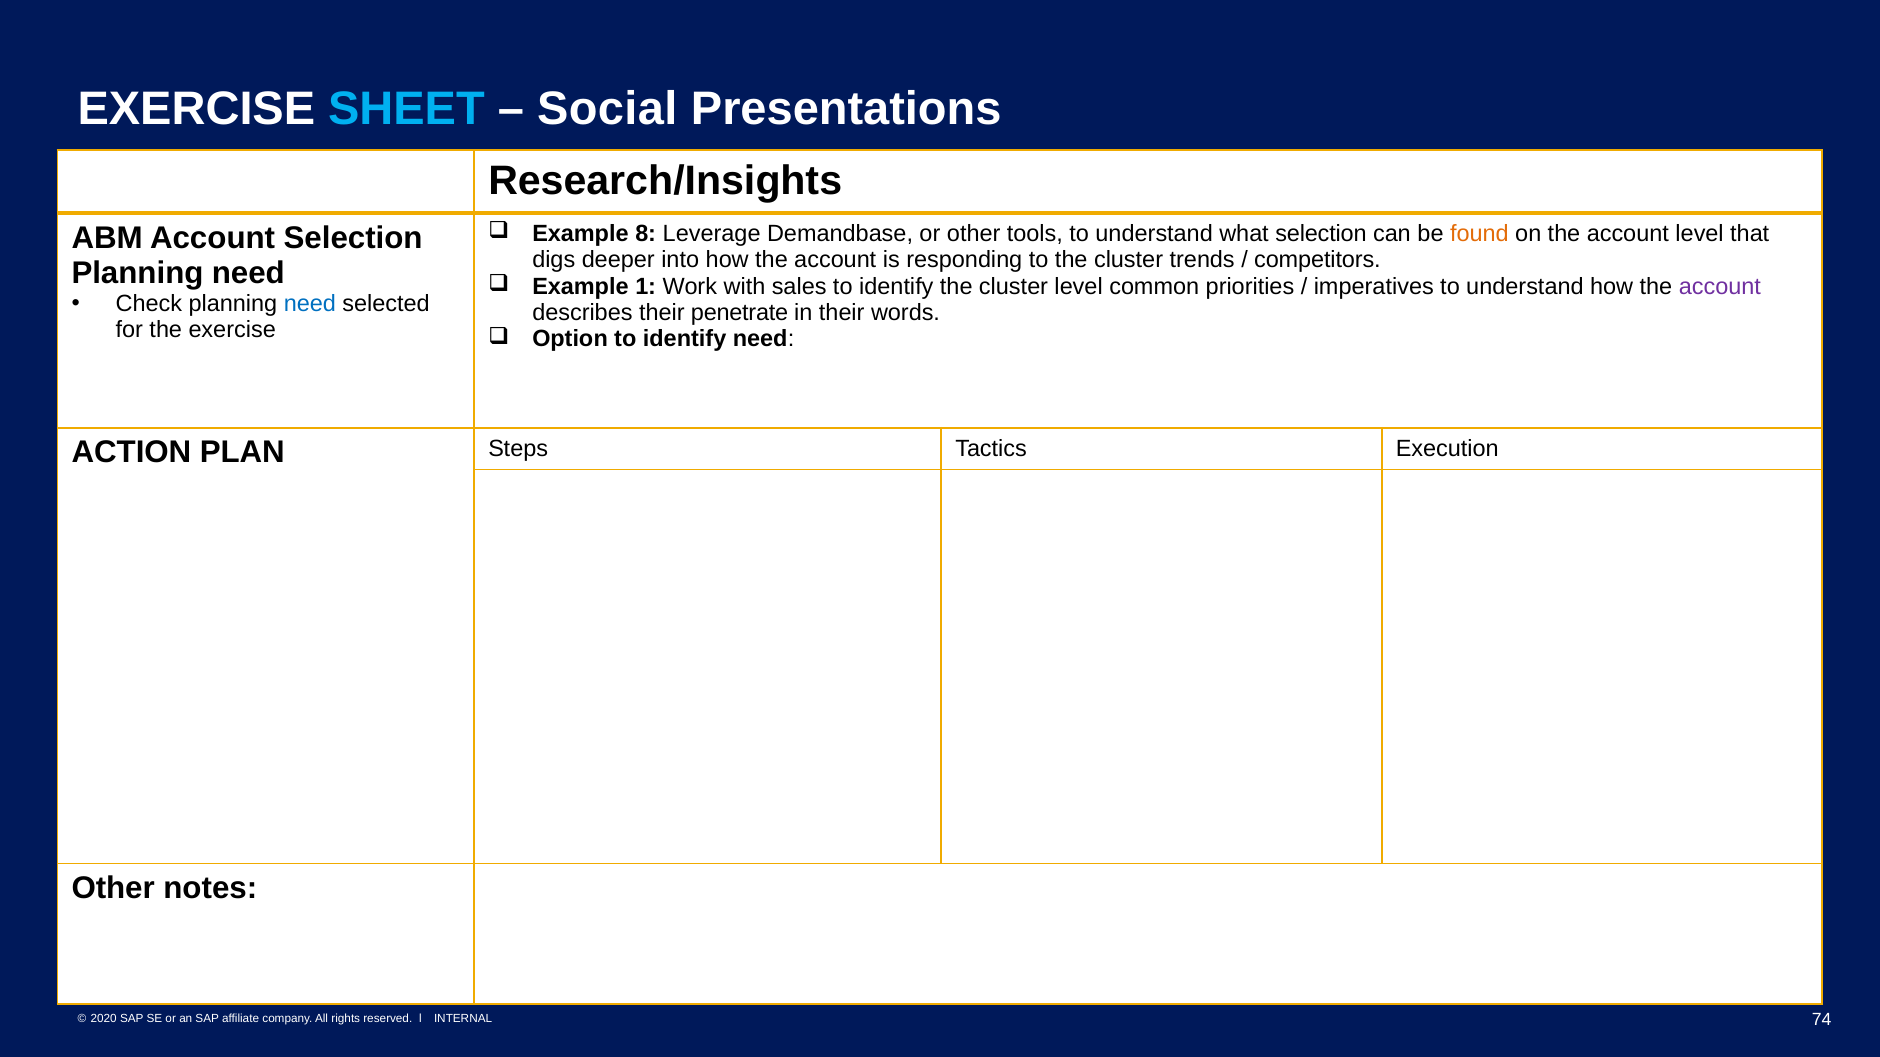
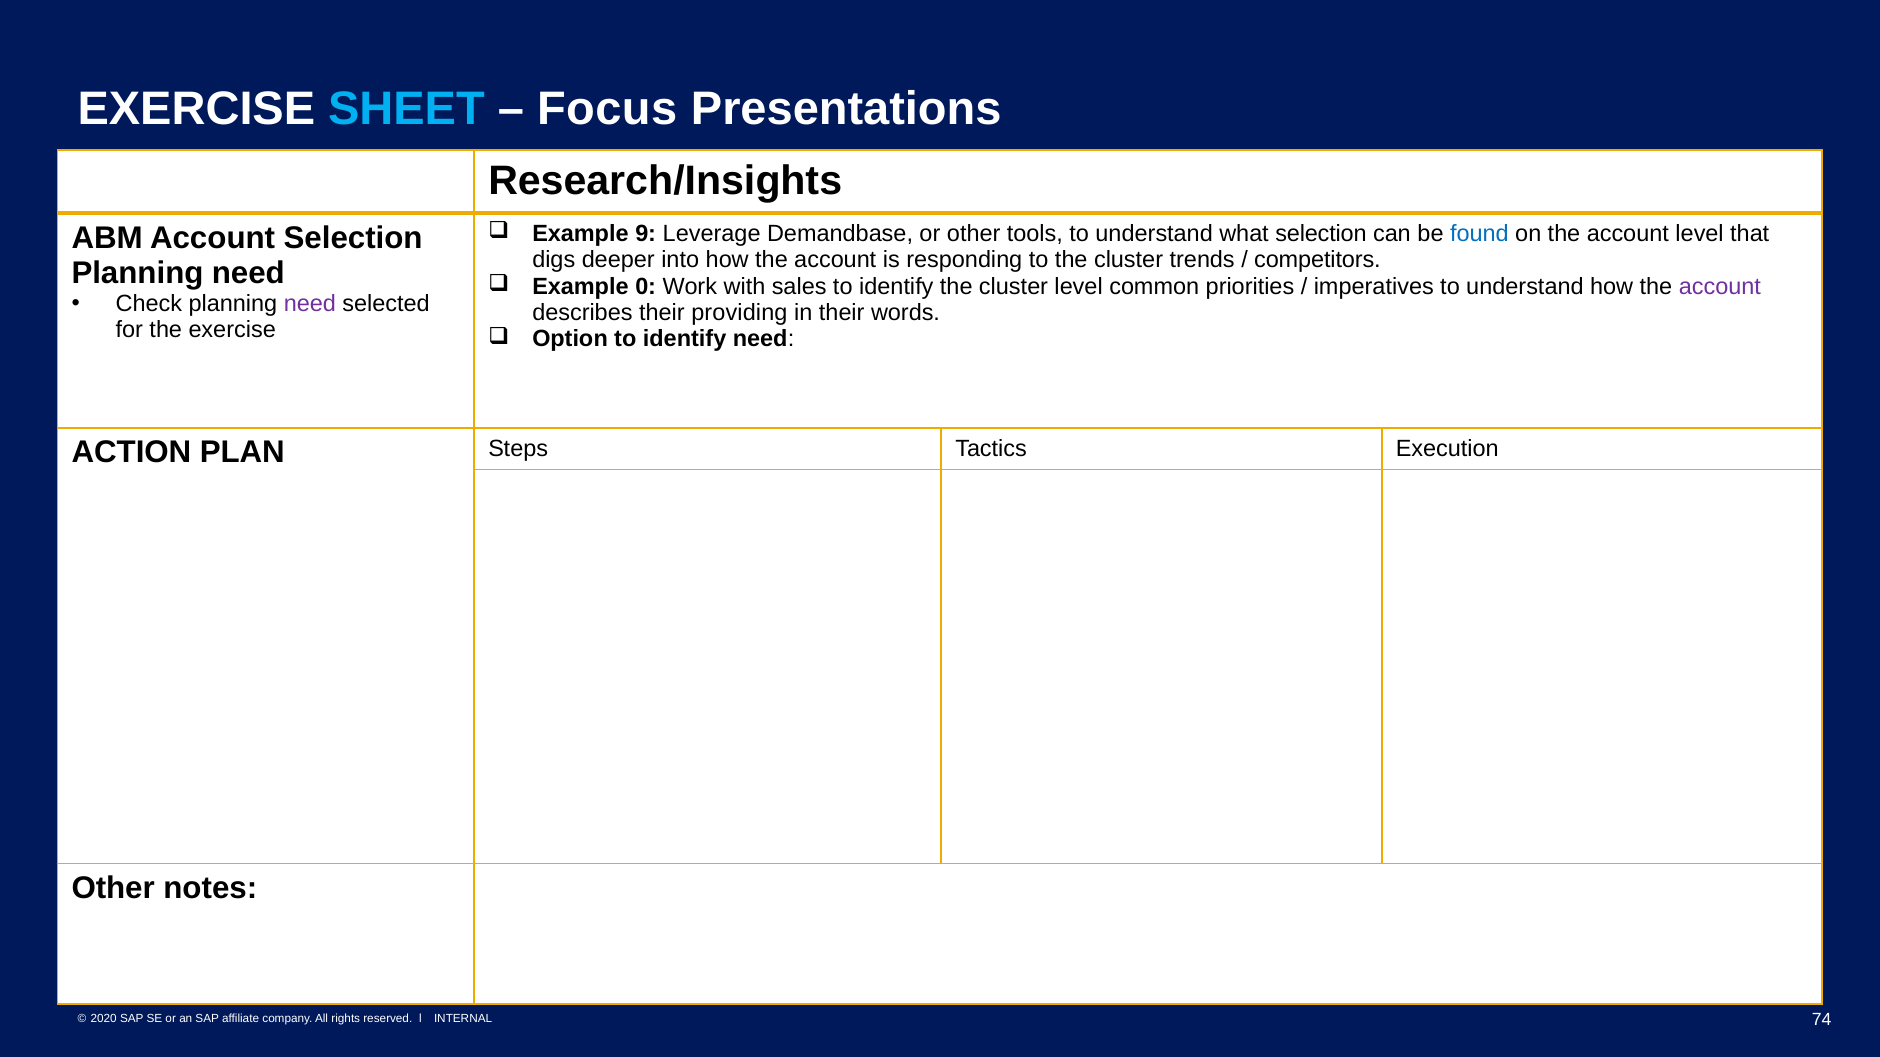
Social: Social -> Focus (607, 109)
8: 8 -> 9 (646, 234)
found colour: orange -> blue (1479, 234)
1: 1 -> 0 (646, 286)
need colour: blue -> purple (310, 303)
penetrate: penetrate -> providing (739, 313)
